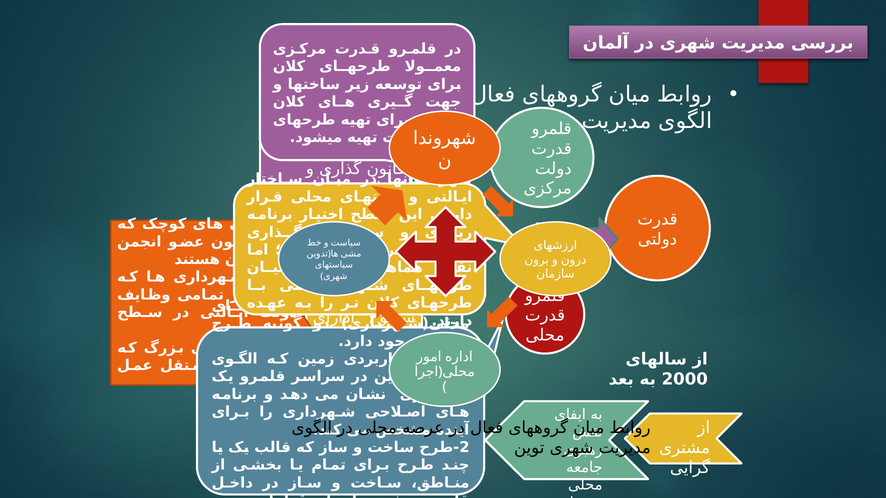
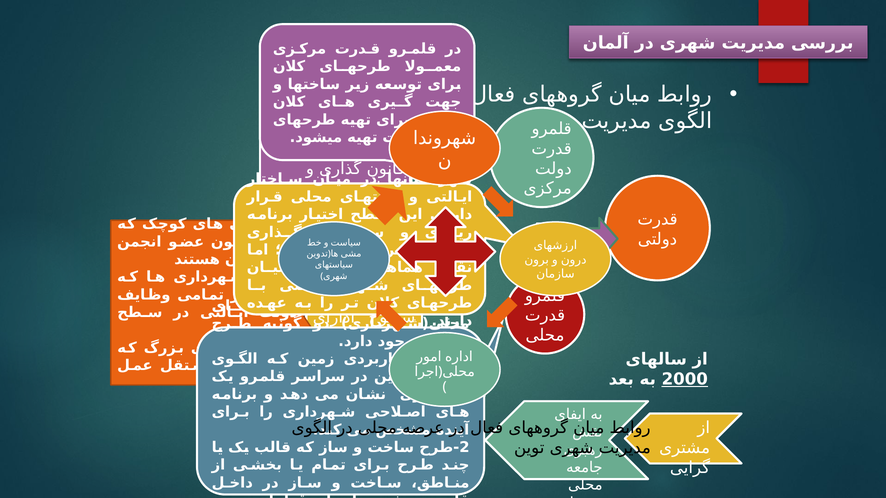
2000 underline: none -> present (685, 379)
